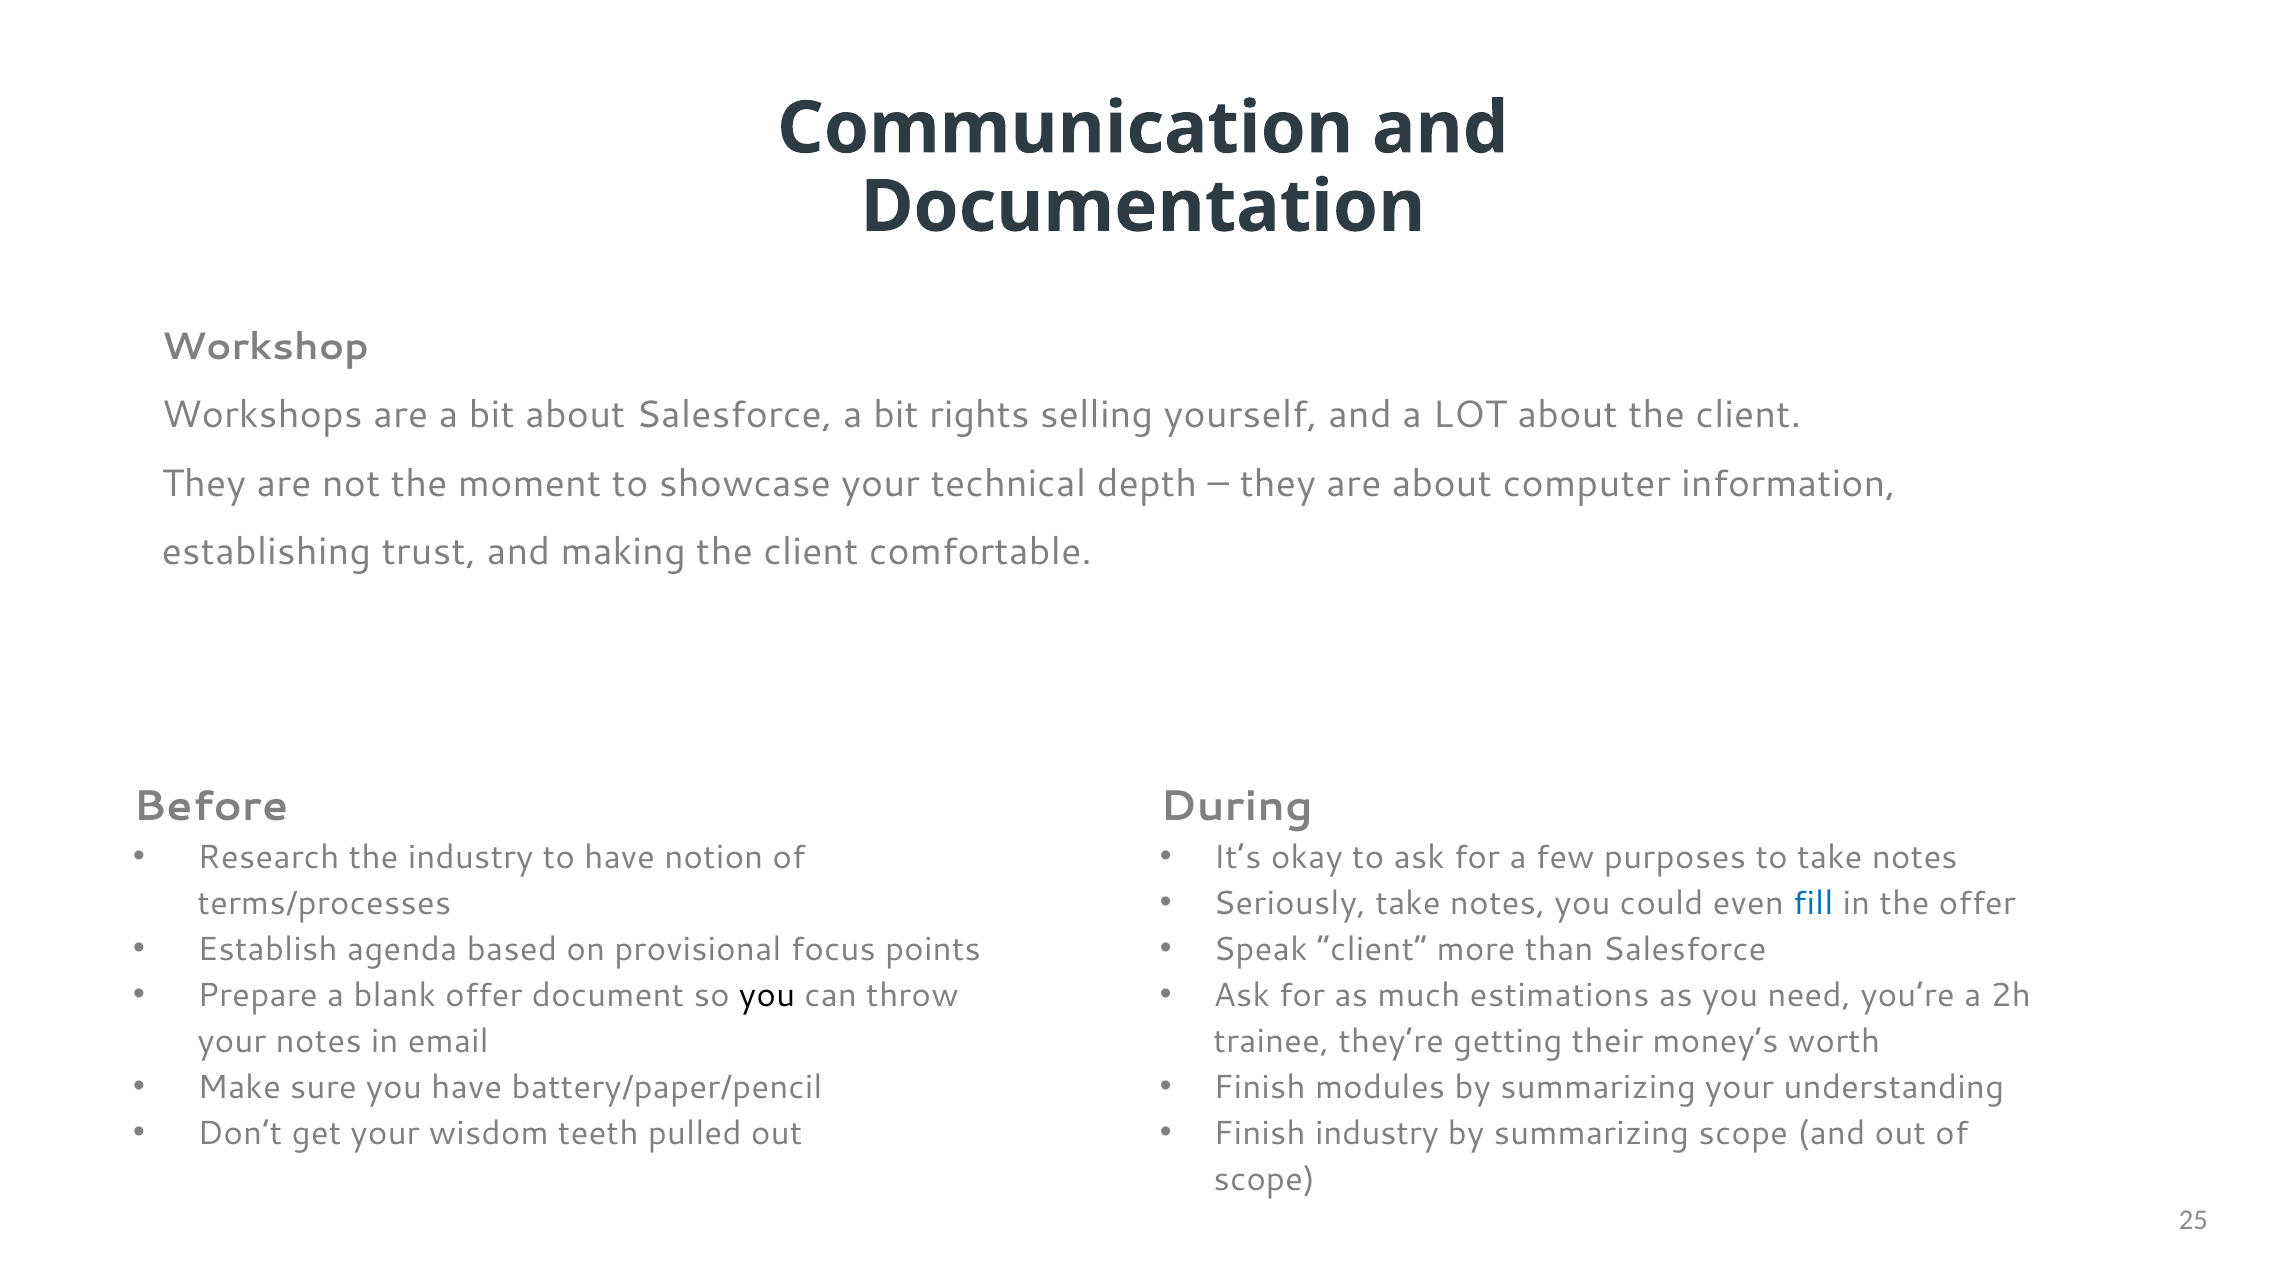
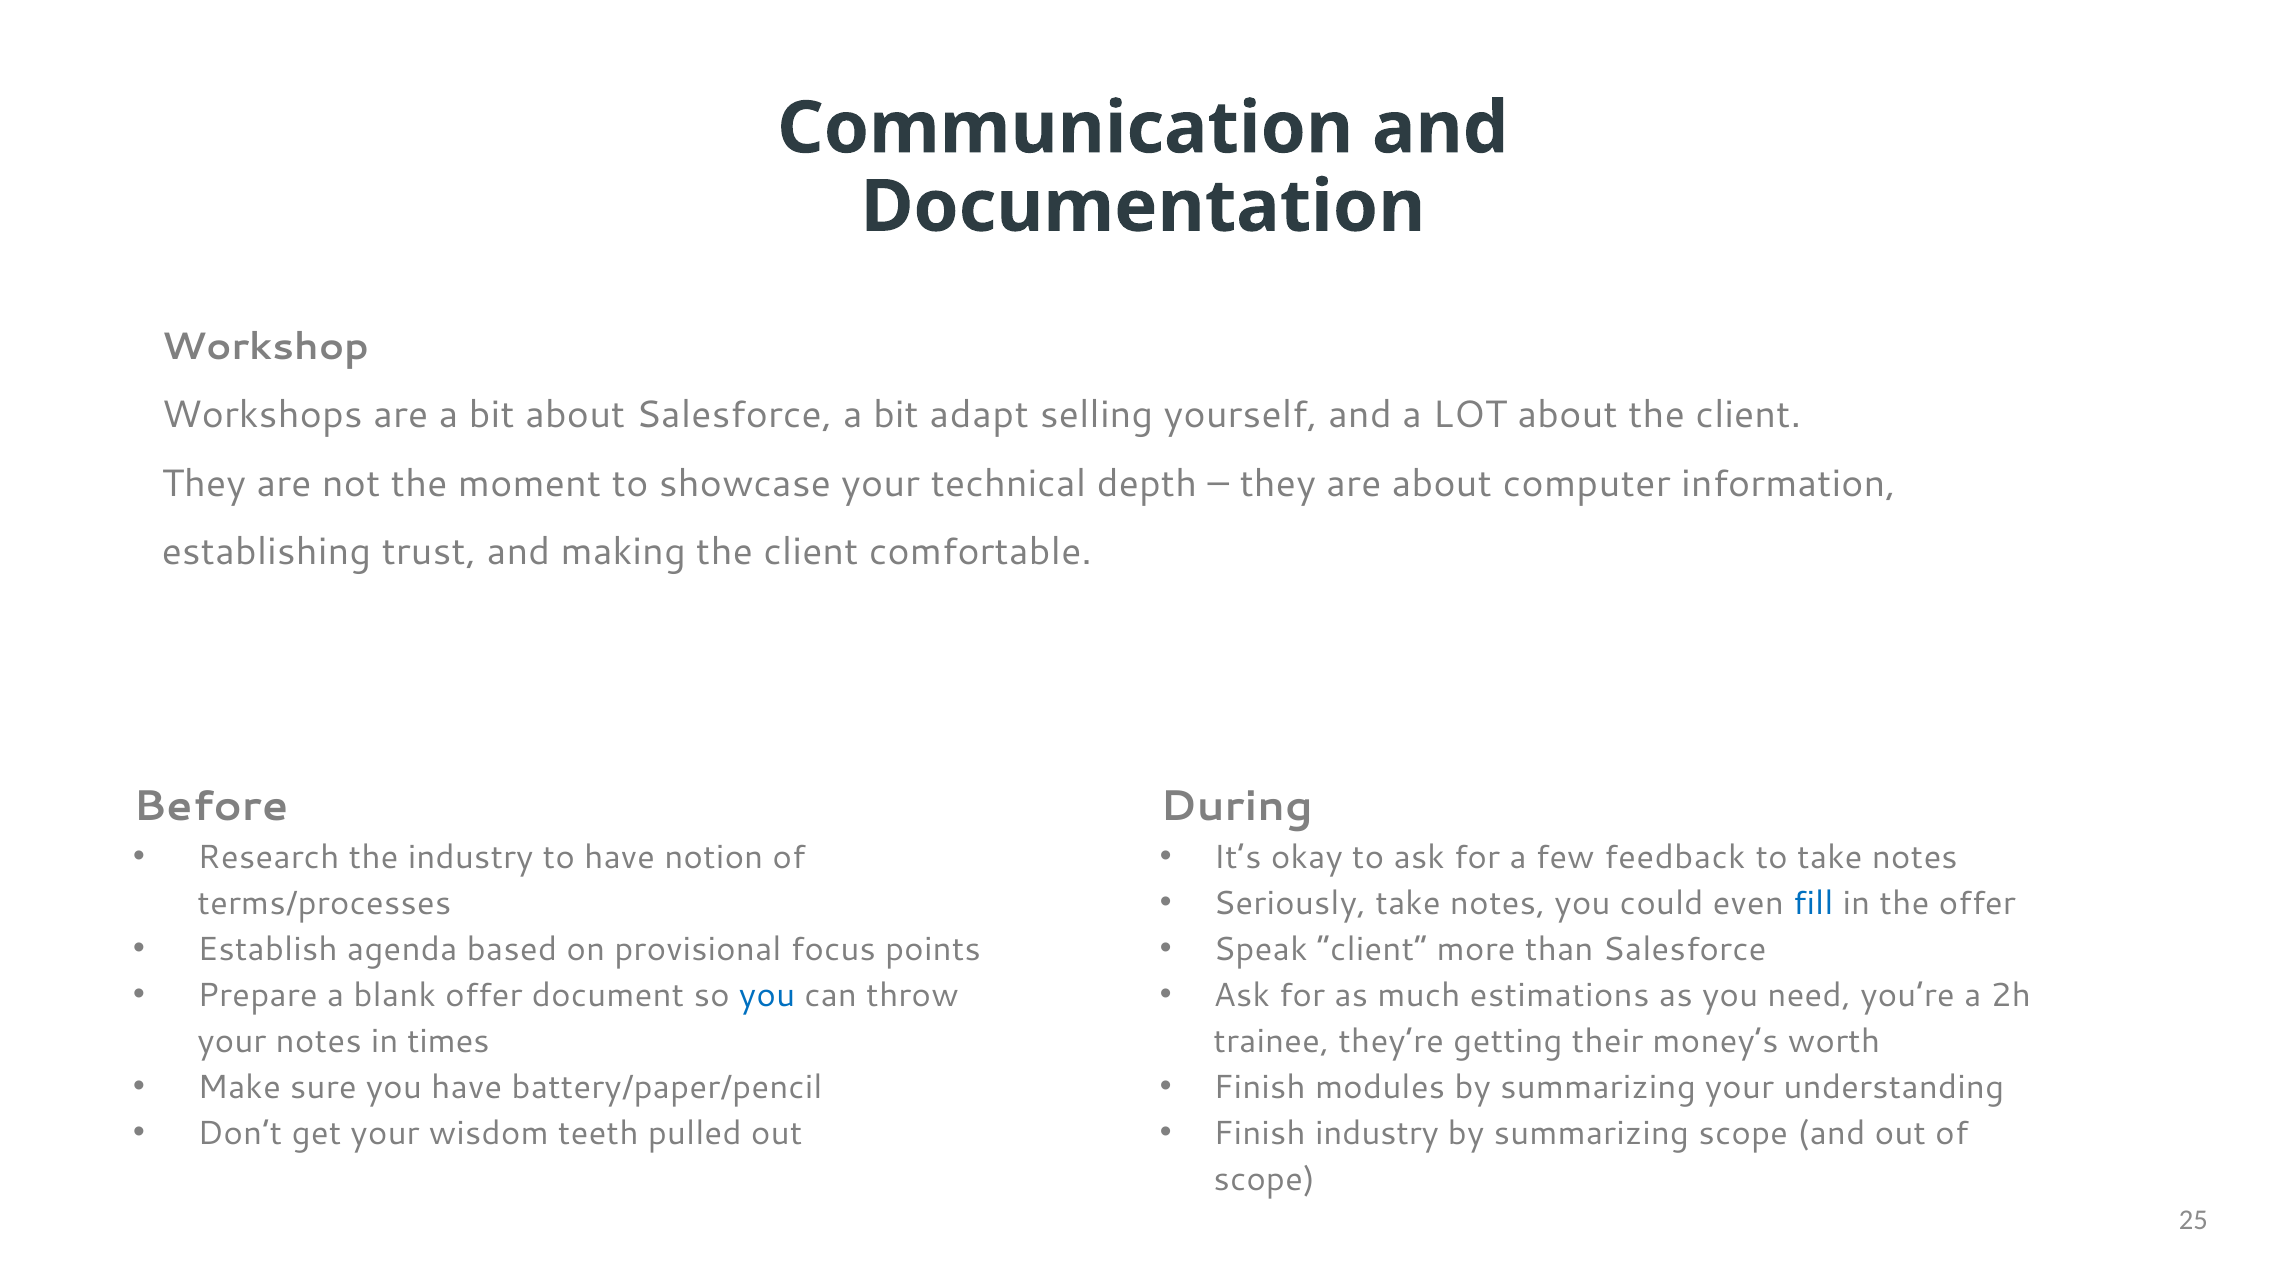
rights: rights -> adapt (979, 415)
purposes: purposes -> feedback (1675, 857)
you colour: black -> blue (767, 995)
email: email -> times (448, 1041)
